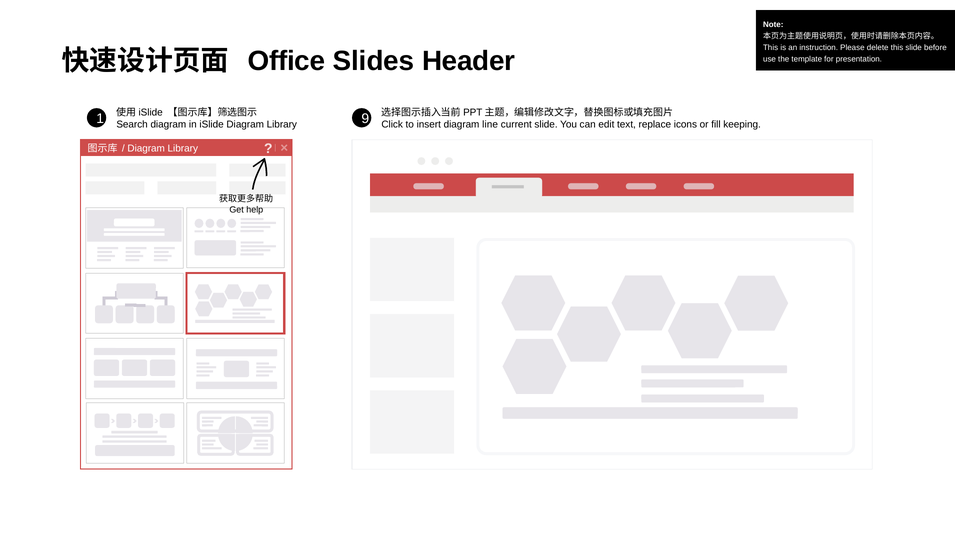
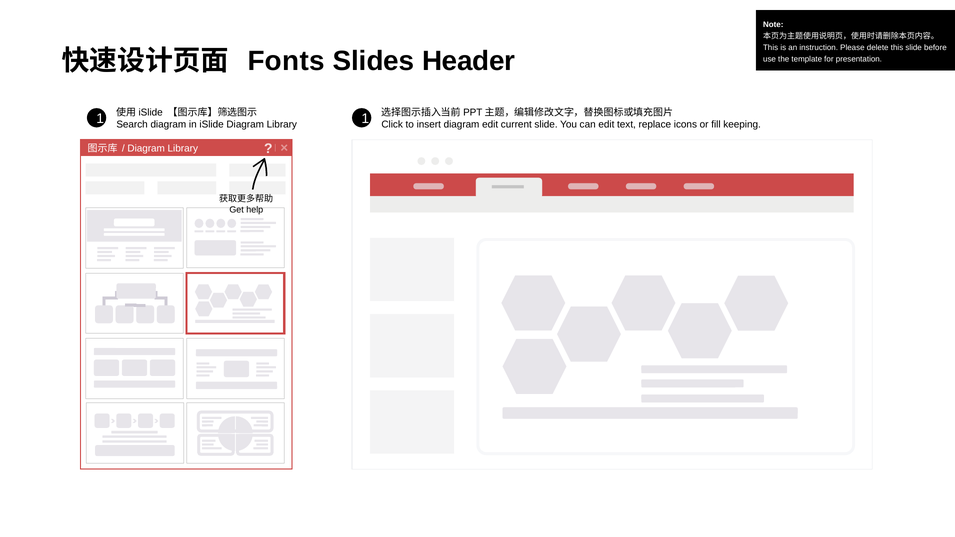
Office: Office -> Fonts (286, 61)
1 9: 9 -> 1 (365, 119)
diagram line: line -> edit (490, 125)
